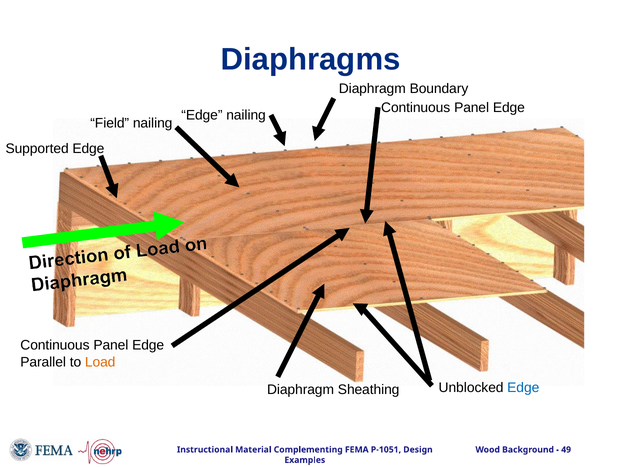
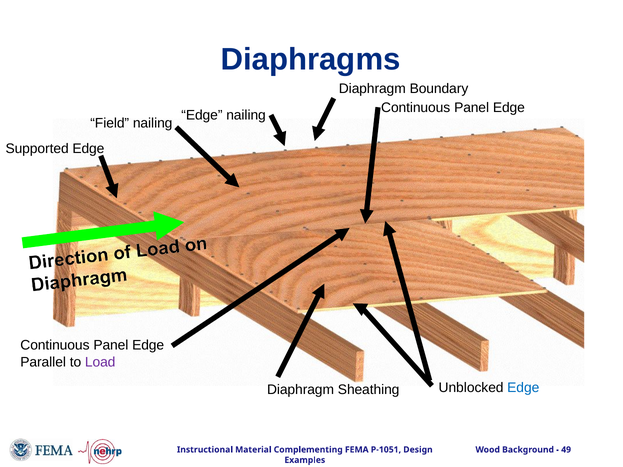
Load colour: orange -> purple (100, 362)
